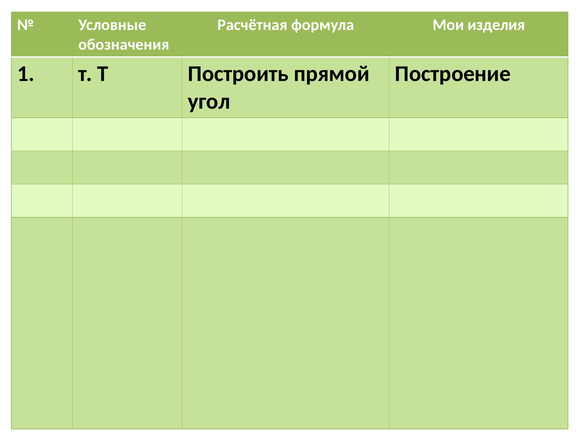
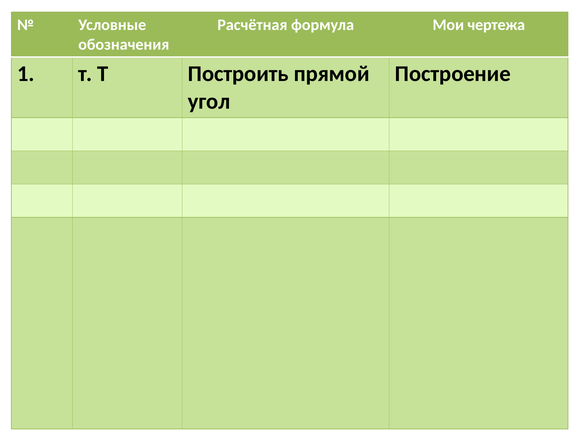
изделия: изделия -> чертежа (496, 25)
